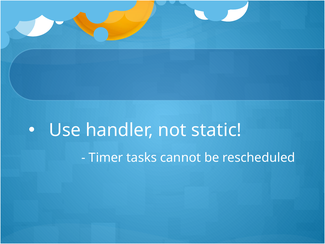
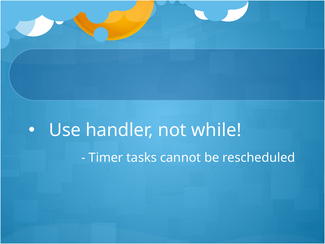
static: static -> while (216, 130)
